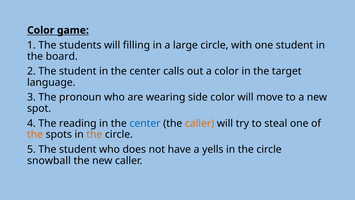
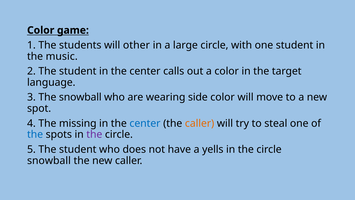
filling: filling -> other (136, 45)
board: board -> music (62, 56)
The pronoun: pronoun -> snowball (80, 97)
reading: reading -> missing (78, 123)
the colour: orange -> blue (35, 134)
the colour: orange -> purple (94, 134)
